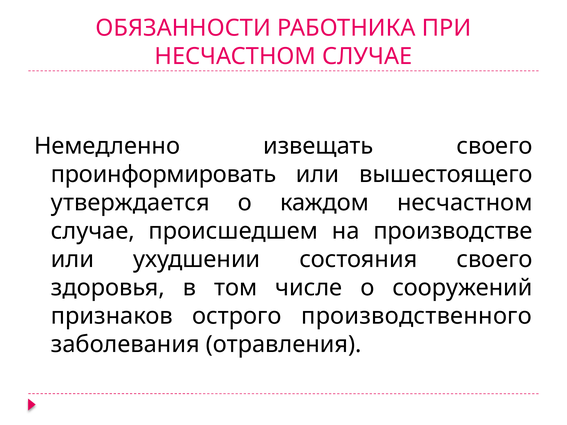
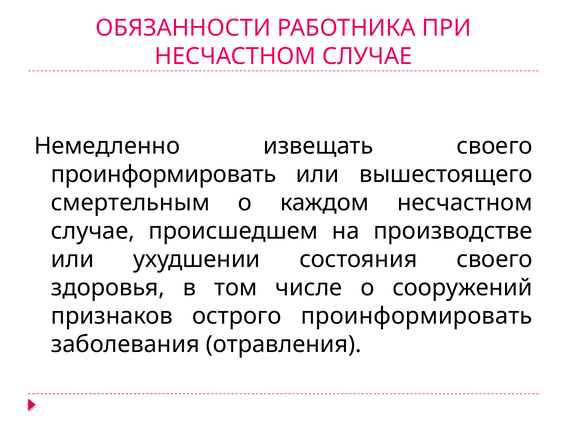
утверждается: утверждается -> смертельным (130, 203)
острого производственного: производственного -> проинформировать (417, 316)
